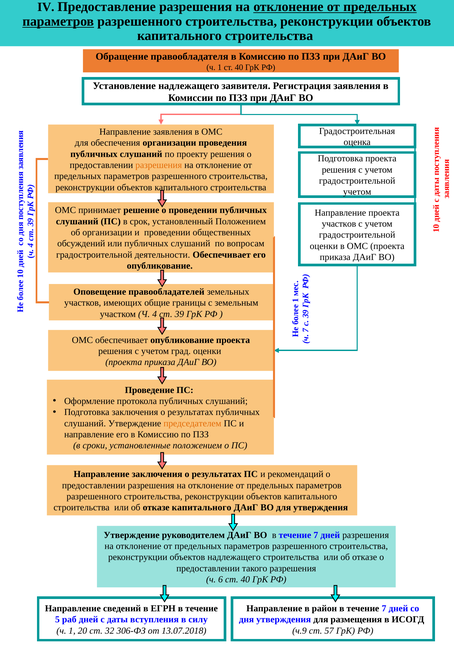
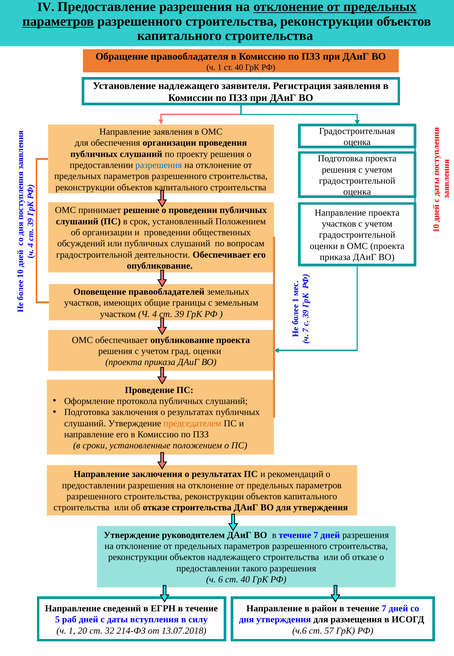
разрешения colour: orange -> blue (159, 165)
учетом: учетом -> оценка (357, 192)
отказе капитального: капитального -> строительства (202, 507)
306-ФЗ: 306-ФЗ -> 214-ФЗ (131, 630)
ч.9: ч.9 -> ч.6 (299, 630)
